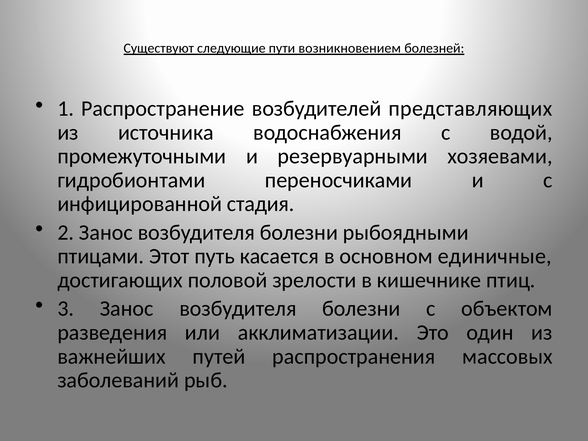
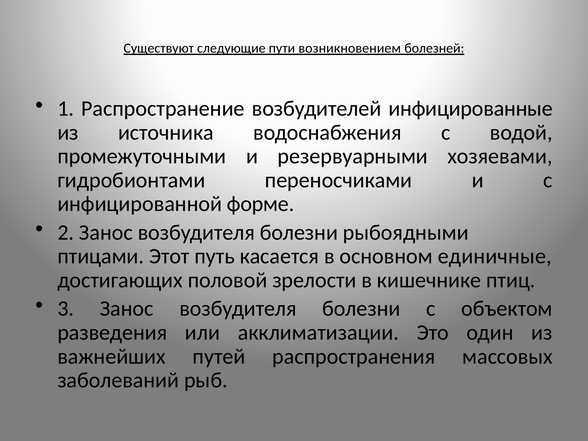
представляющих: представляющих -> инфицированные (471, 109)
стадия: стадия -> форме (261, 204)
